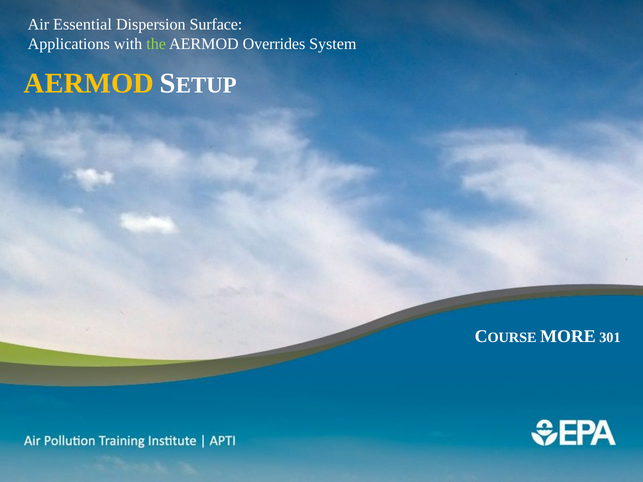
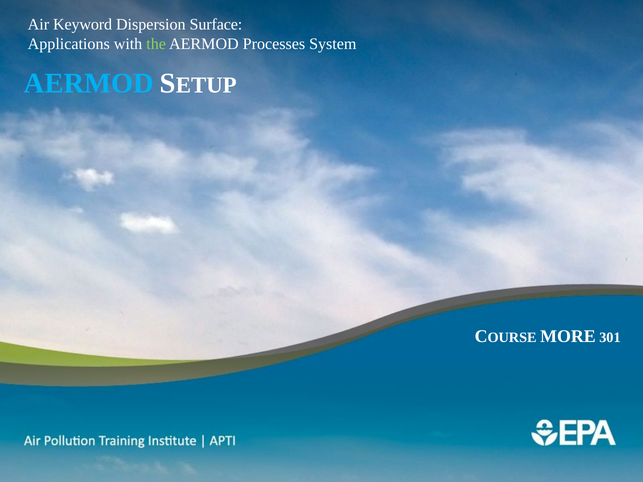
Essential: Essential -> Keyword (83, 25)
Overrides: Overrides -> Processes (274, 44)
AERMOD colour: yellow -> light blue (89, 84)
